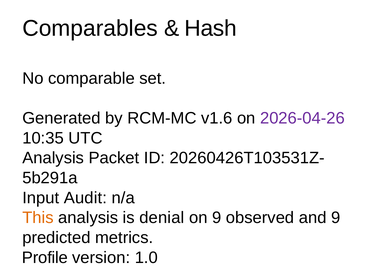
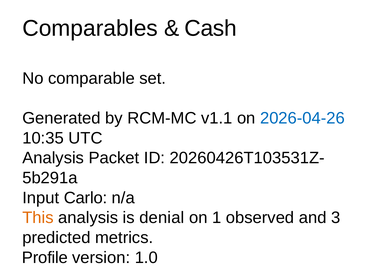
Hash: Hash -> Cash (211, 28)
v1.6: v1.6 -> v1.1 (217, 118)
2026-04-26 colour: purple -> blue (302, 118)
Audit: Audit -> Carlo (86, 198)
on 9: 9 -> 1 (217, 218)
and 9: 9 -> 3 (336, 218)
